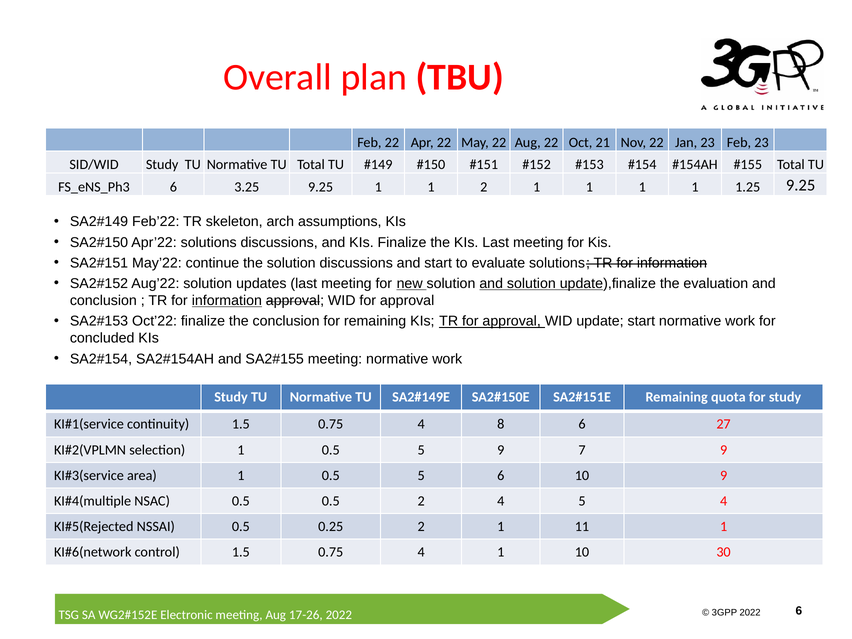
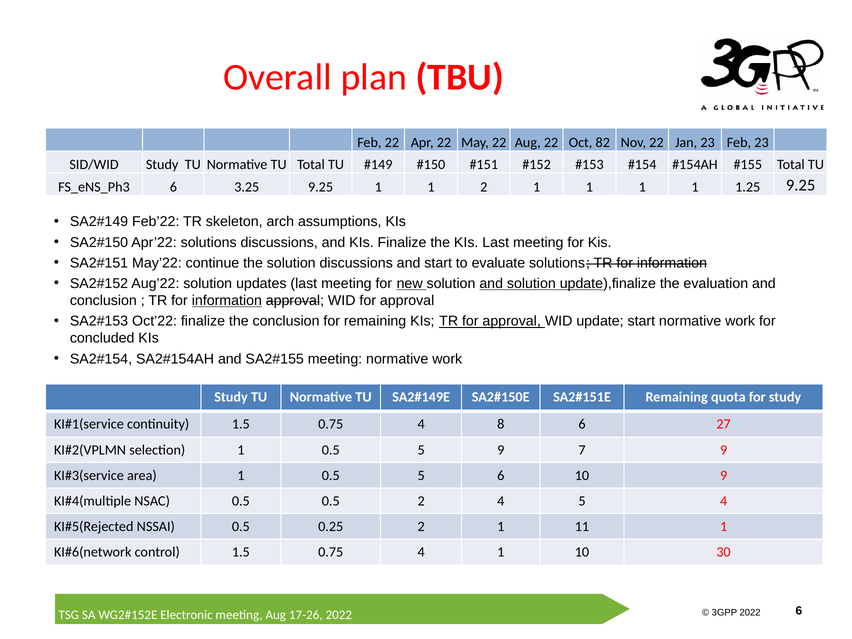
21: 21 -> 82 (603, 142)
